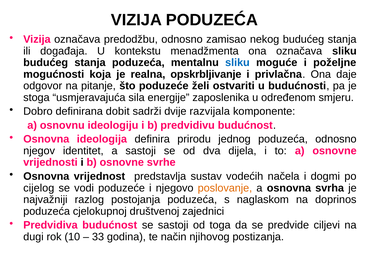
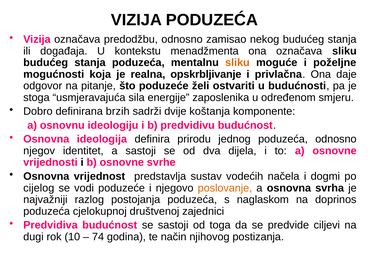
sliku colour: blue -> orange (237, 63)
dobit: dobit -> brzih (118, 111)
razvijala: razvijala -> koštanja (210, 111)
33: 33 -> 74 (98, 237)
